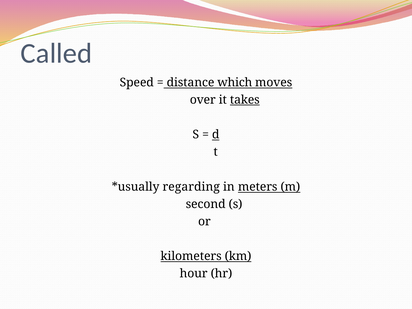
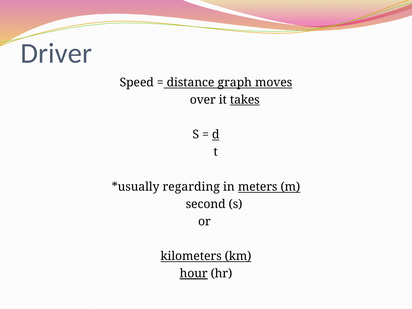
Called: Called -> Driver (56, 53)
which: which -> graph (235, 82)
hour underline: none -> present (194, 274)
